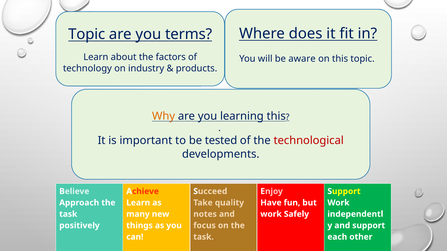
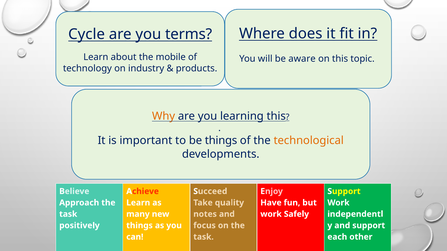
Topic: Topic -> Cycle (87, 34)
factors: factors -> mobile (171, 57)
be tested: tested -> things (221, 141)
technological colour: red -> orange (309, 141)
